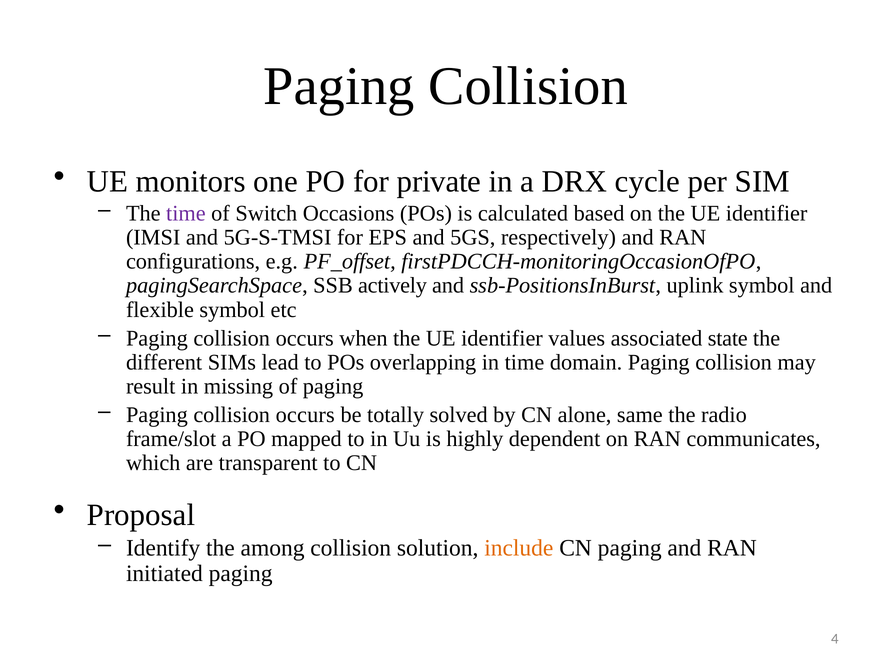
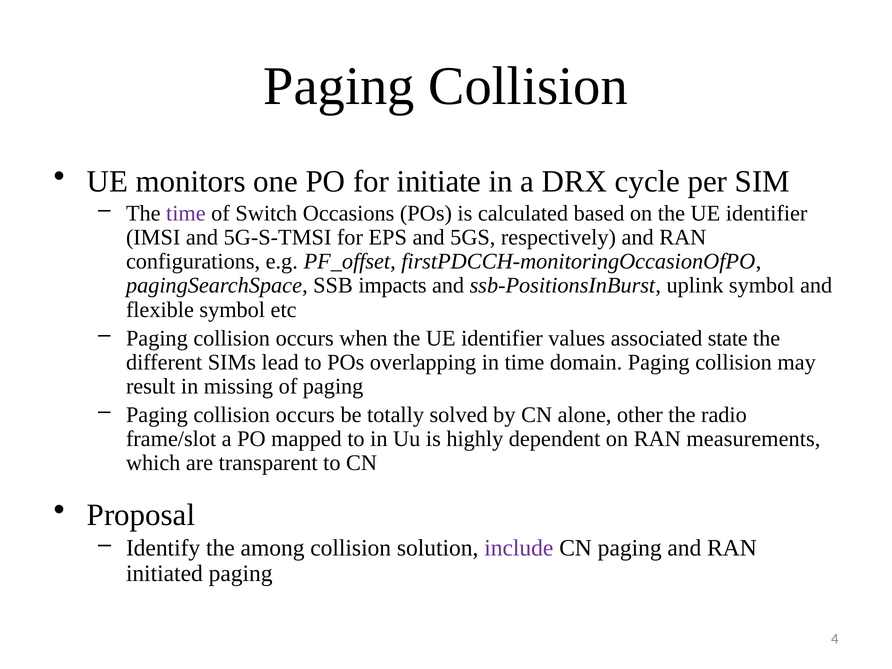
private: private -> initiate (439, 181)
actively: actively -> impacts (392, 286)
same: same -> other (640, 415)
communicates: communicates -> measurements (753, 439)
include colour: orange -> purple (519, 548)
